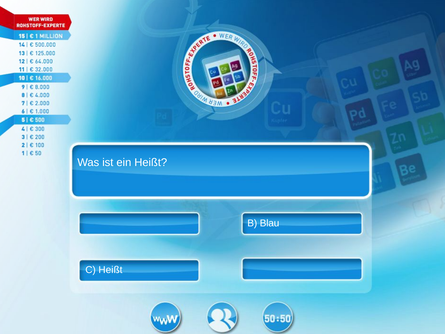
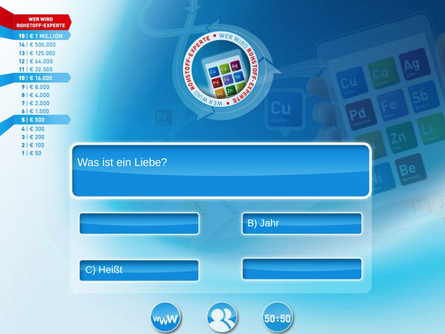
ein Heißt: Heißt -> Liebe (151, 162)
Blau: Blau -> Jahr (269, 223)
